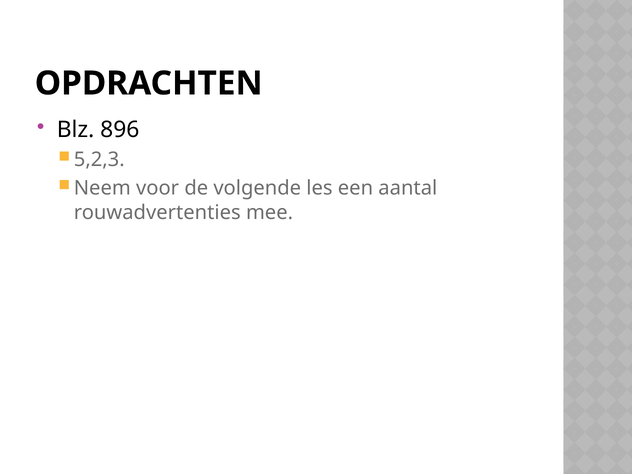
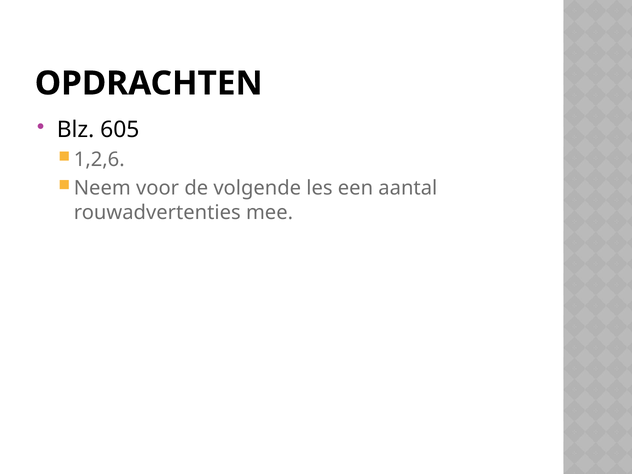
896: 896 -> 605 (120, 130)
5,2,3: 5,2,3 -> 1,2,6 (99, 160)
